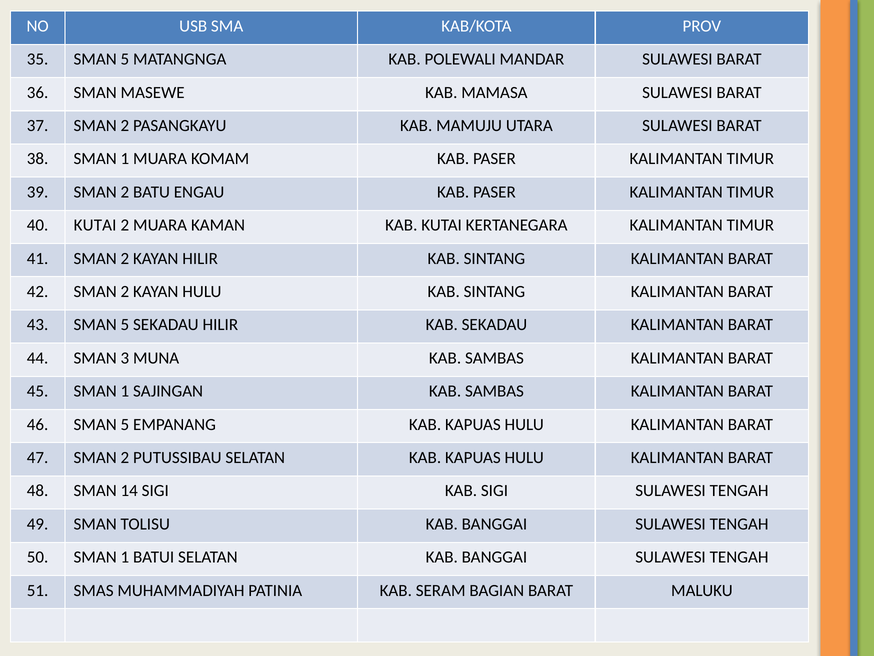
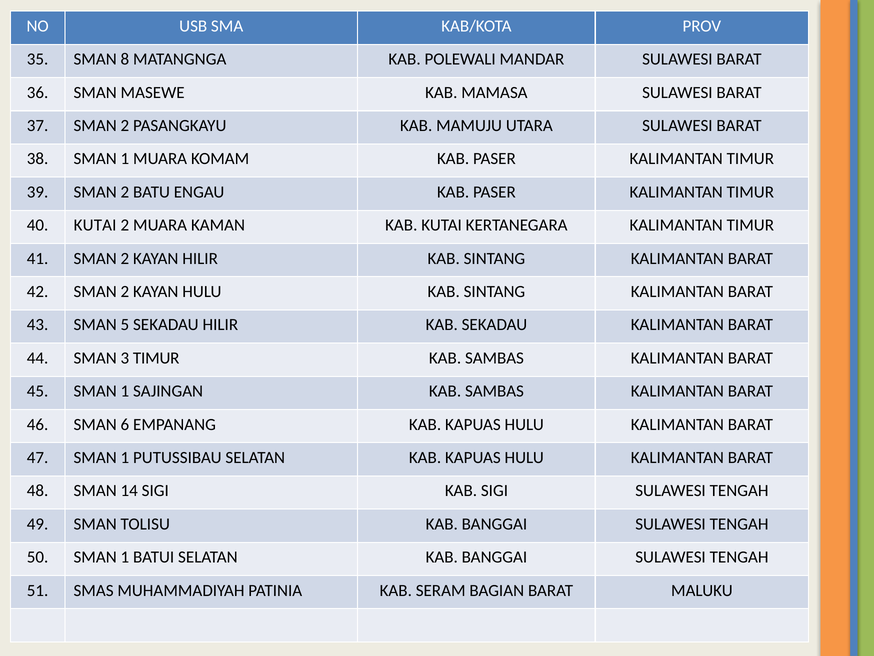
35 SMAN 5: 5 -> 8 (125, 59)
3 MUNA: MUNA -> TIMUR (156, 358)
46 SMAN 5: 5 -> 6 (125, 424)
47 SMAN 2: 2 -> 1 (125, 457)
